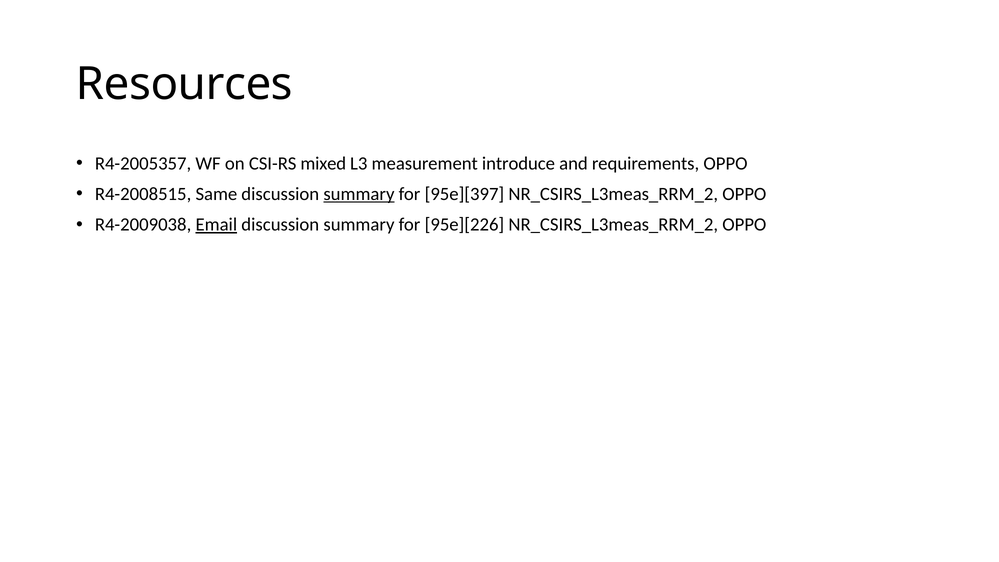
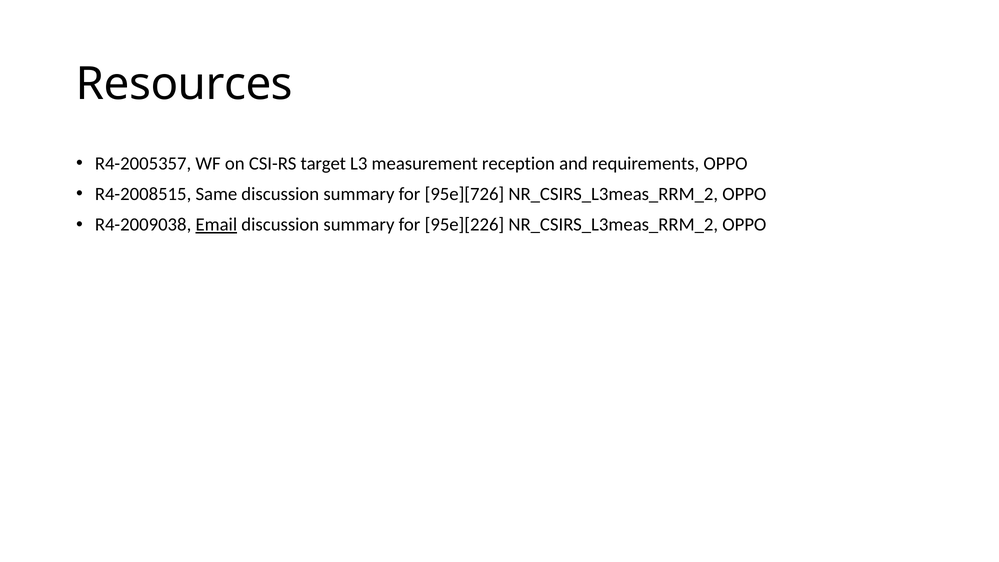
mixed: mixed -> target (323, 163)
introduce: introduce -> reception (518, 163)
summary underline: present -> none (359, 194)
95e][397: 95e][397 -> 95e][726 (464, 194)
